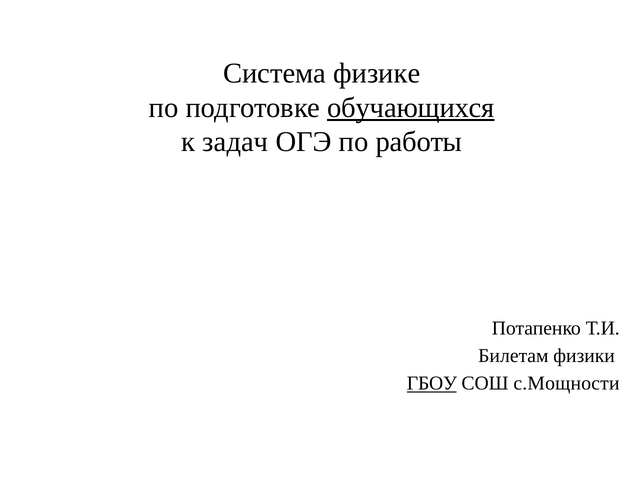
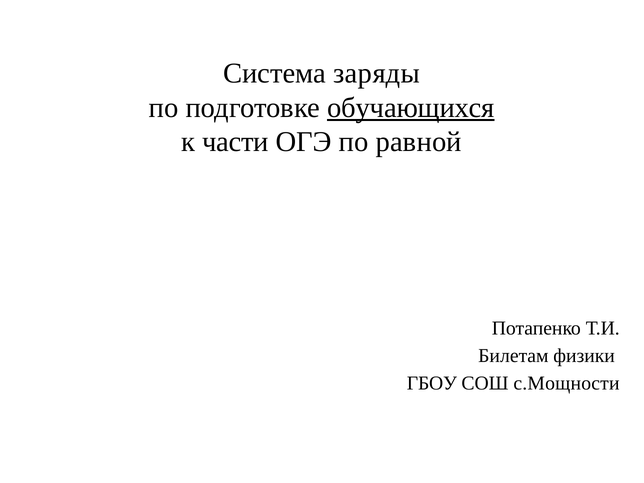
физике: физике -> заряды (377, 73)
задач: задач -> части (236, 142)
работы: работы -> равной (419, 142)
ГБОУ underline: present -> none (432, 383)
